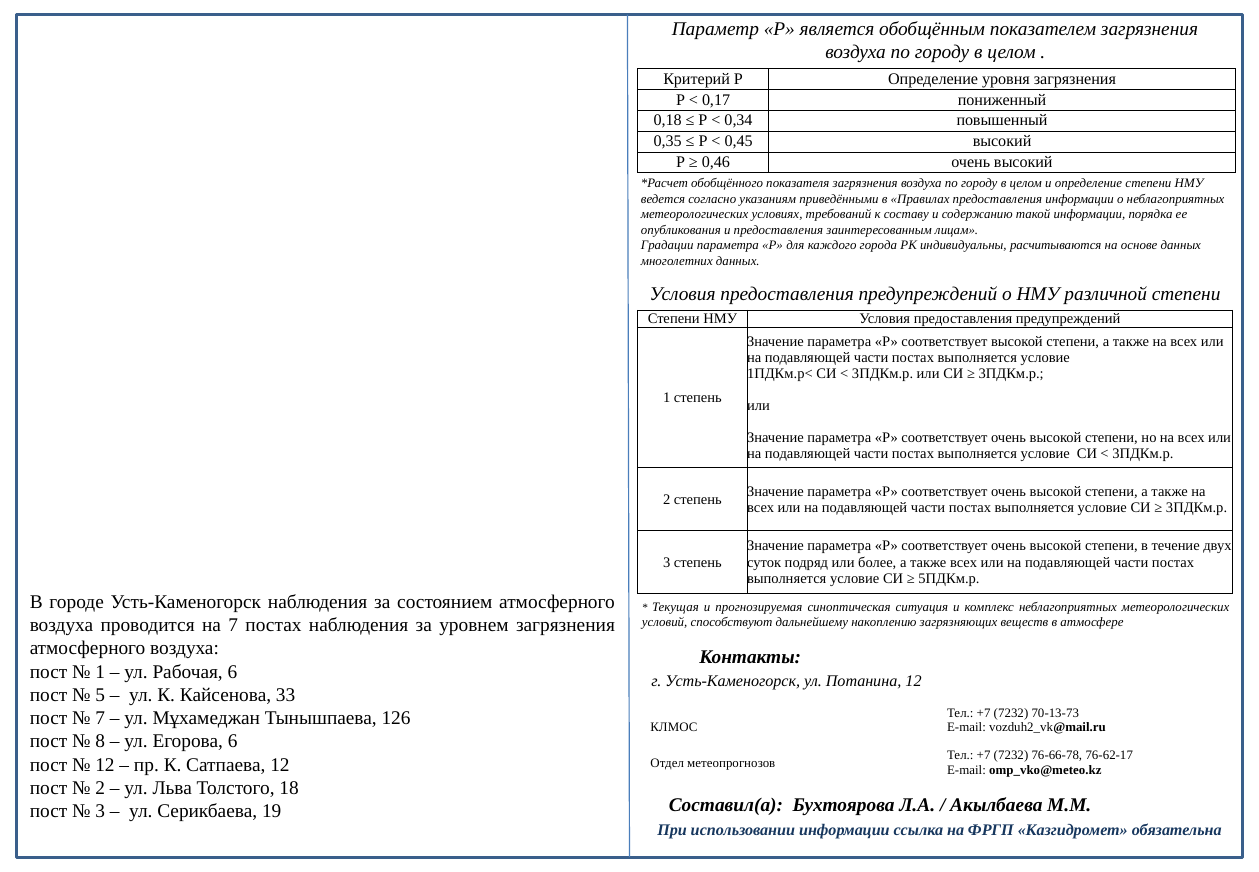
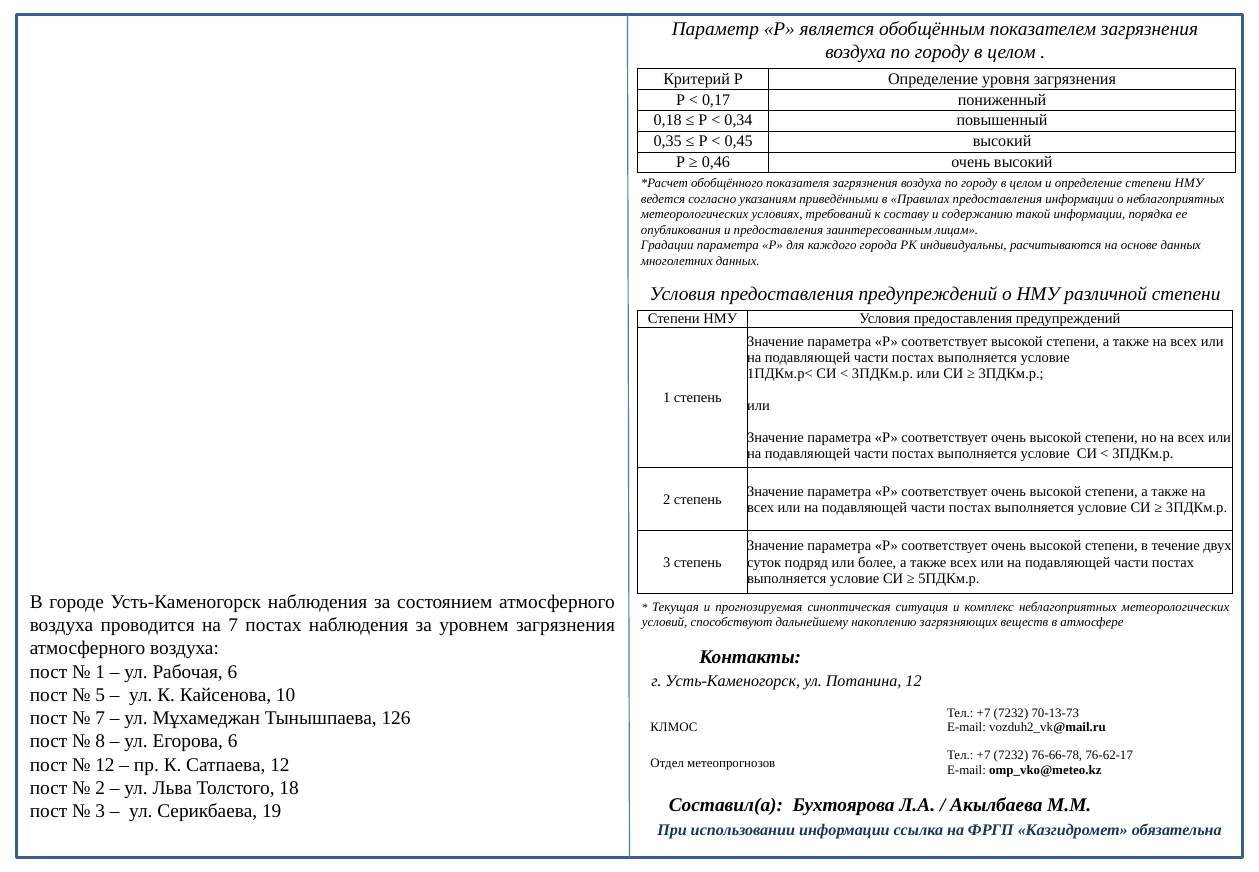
33: 33 -> 10 (286, 695)
